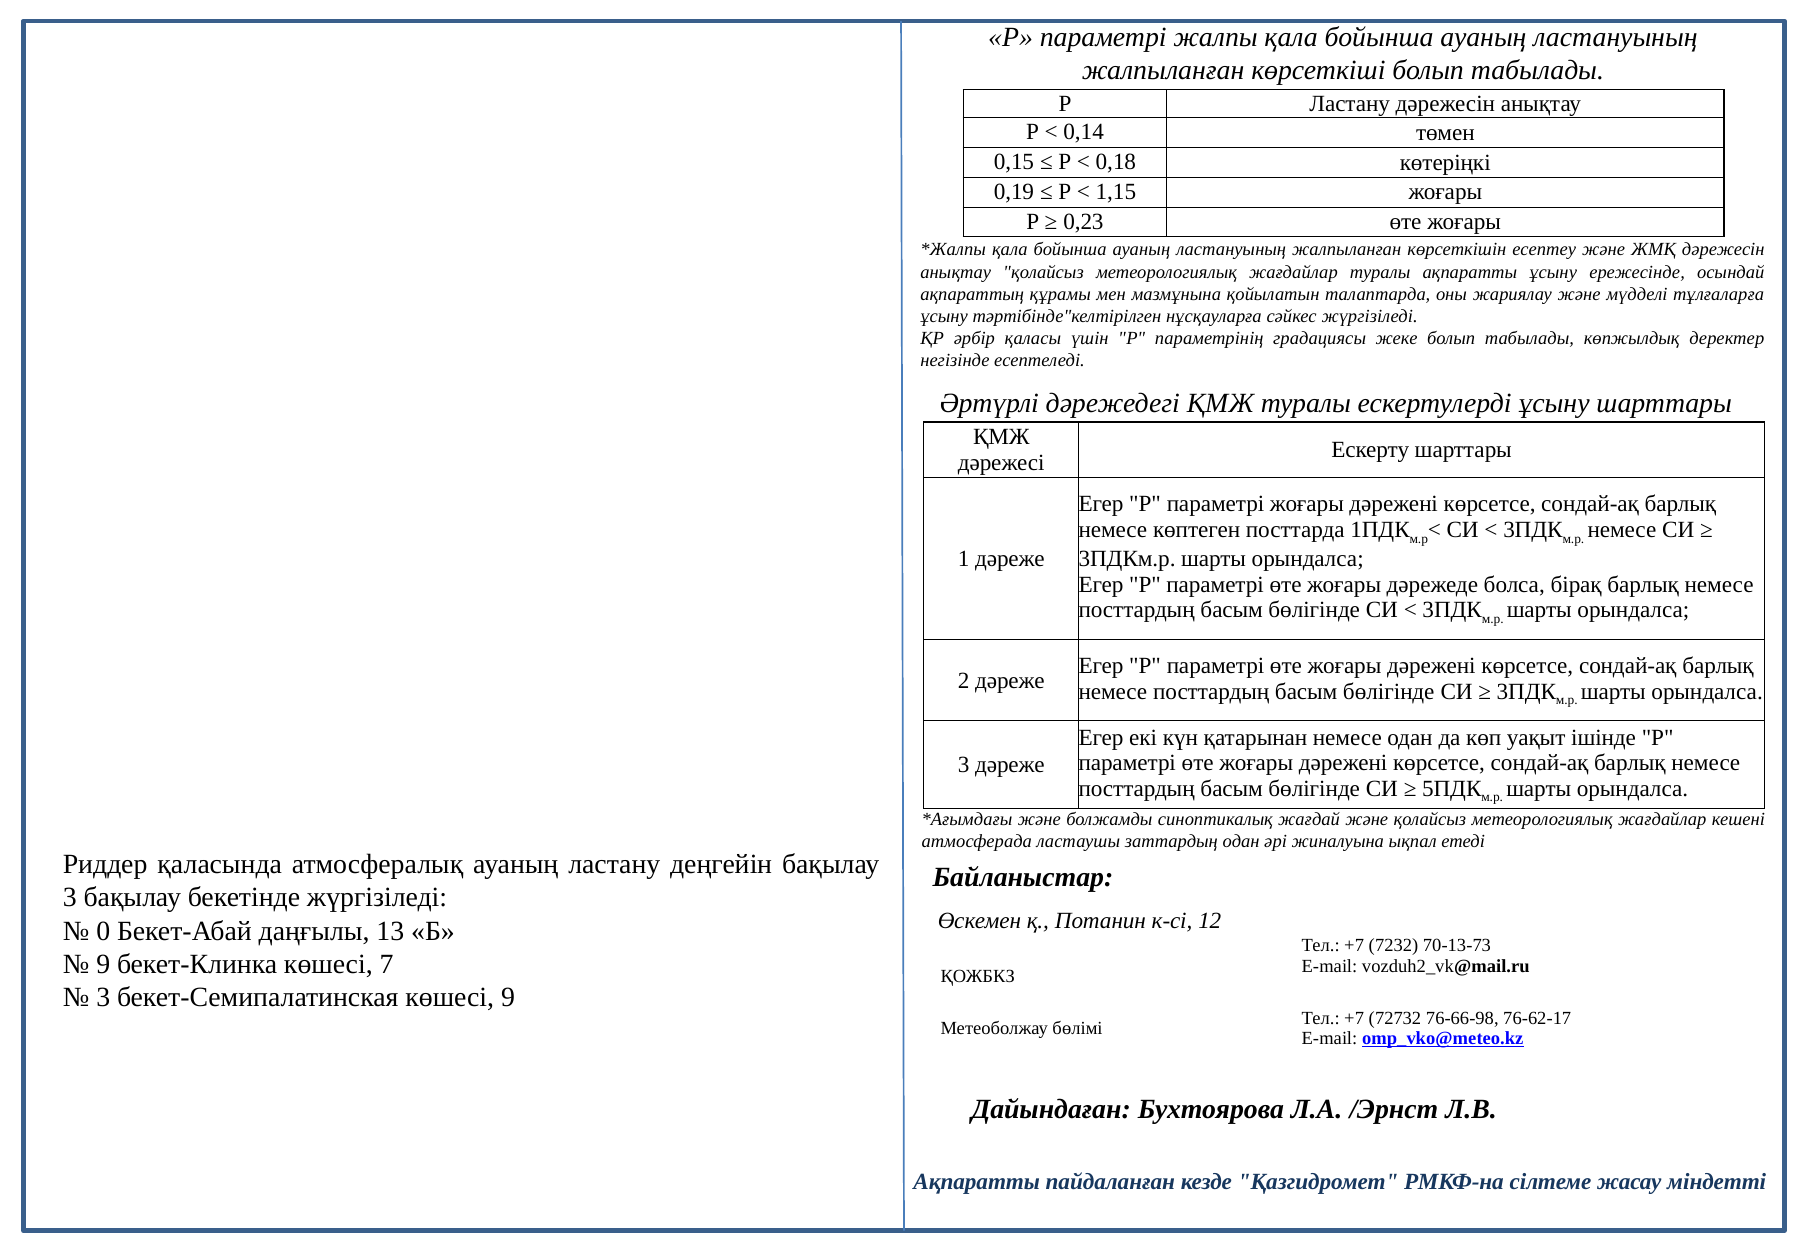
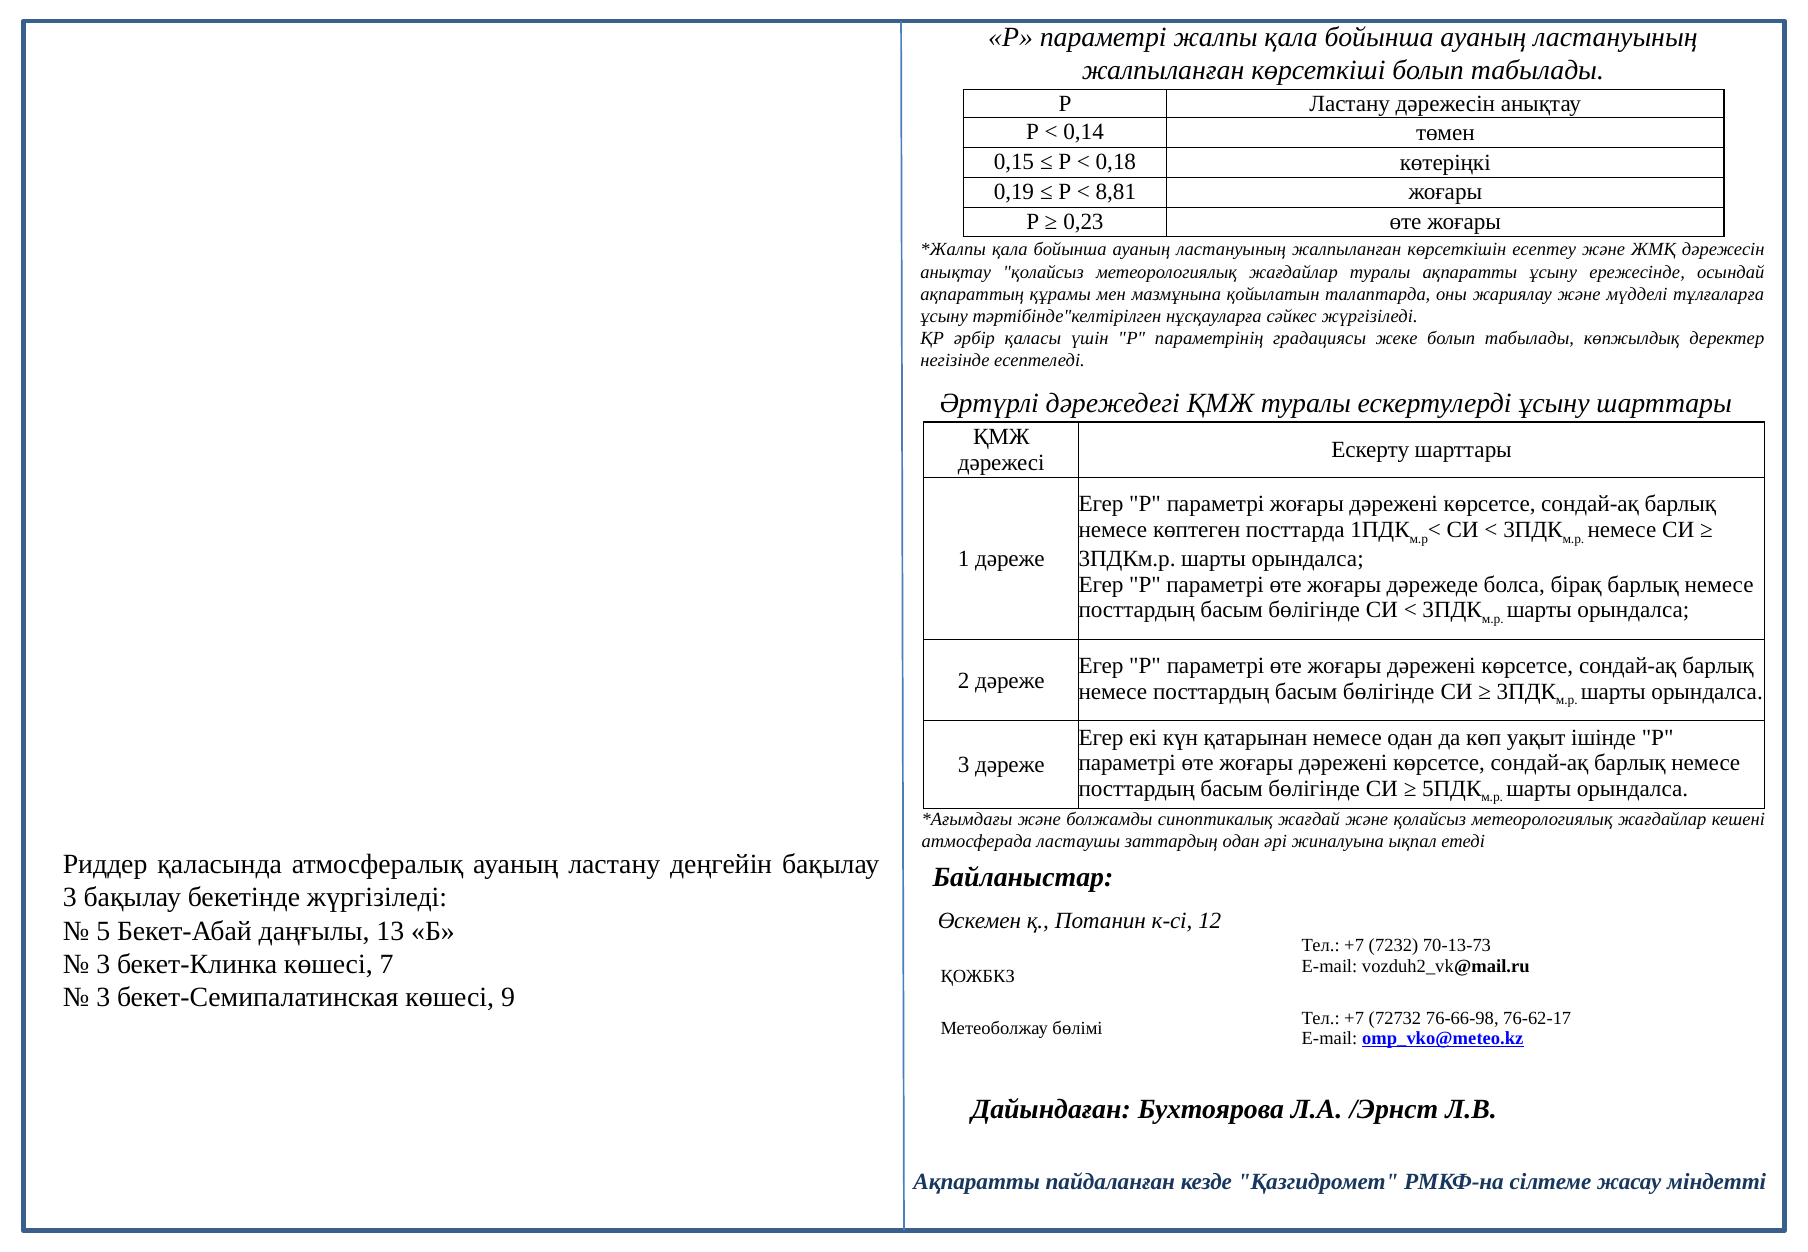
1,15: 1,15 -> 8,81 (1116, 192)
0: 0 -> 5 (103, 931)
9: 9 -> 3 (103, 964)
